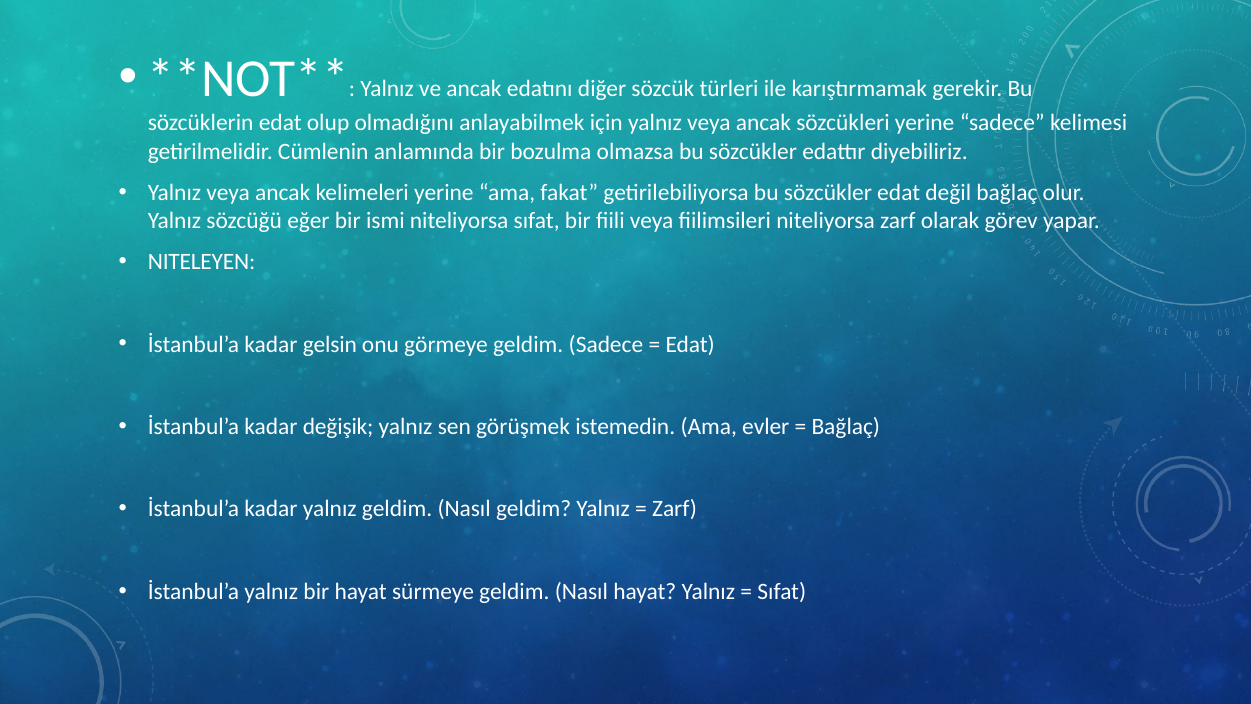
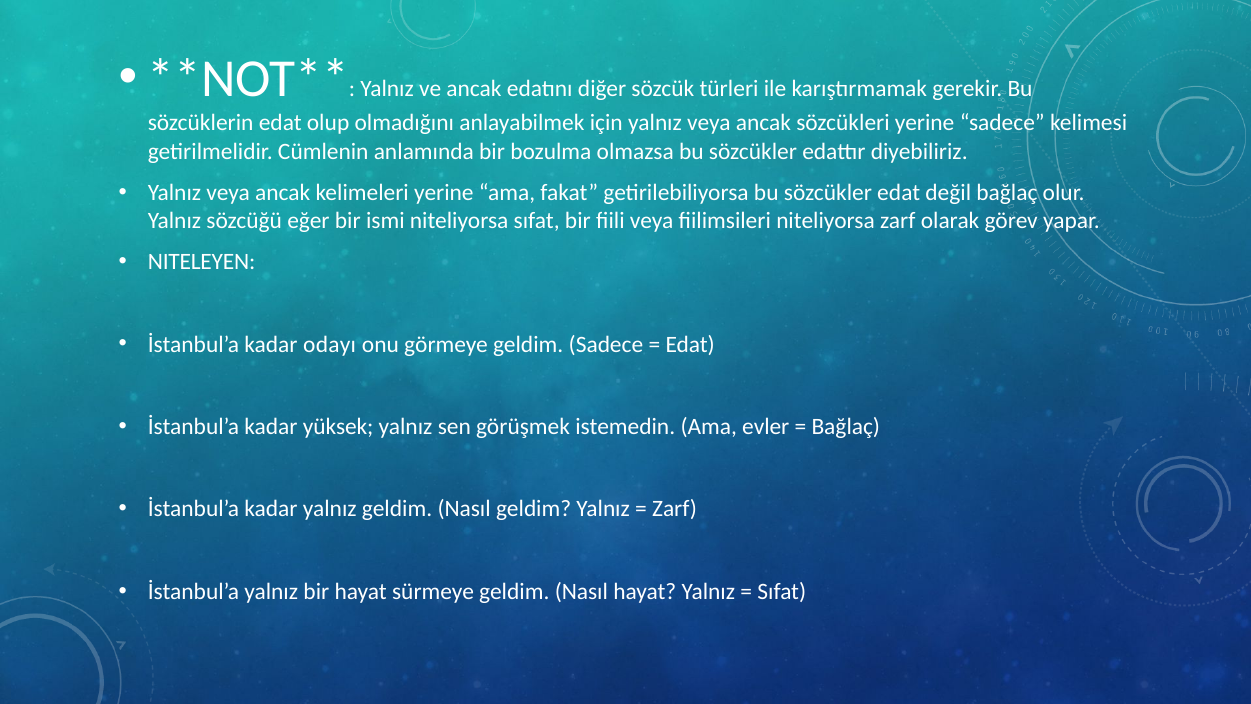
gelsin: gelsin -> odayı (330, 344)
değişik: değişik -> yüksek (338, 427)
